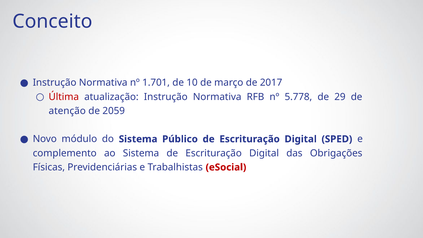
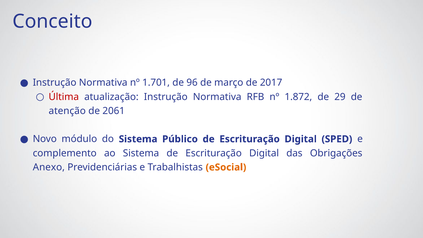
10: 10 -> 96 (192, 83)
5.778: 5.778 -> 1.872 (298, 97)
2059: 2059 -> 2061 (114, 111)
Físicas: Físicas -> Anexo (49, 167)
eSocial colour: red -> orange (226, 167)
